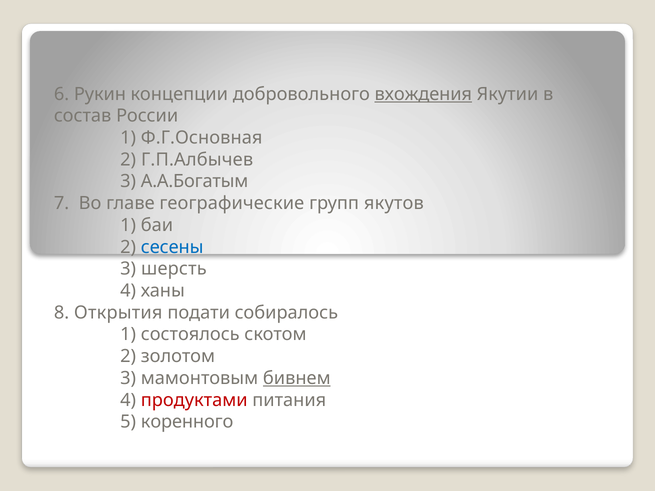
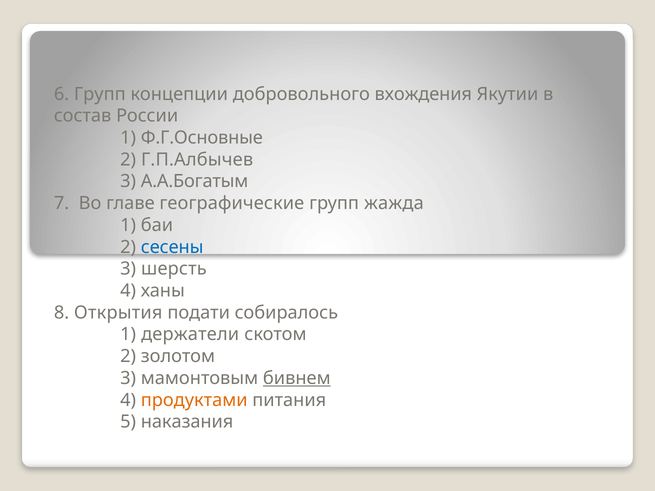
6 Рукин: Рукин -> Групп (100, 94)
вхождения underline: present -> none (423, 94)
Ф.Г.Основная: Ф.Г.Основная -> Ф.Г.Основные (202, 138)
якутов: якутов -> жажда (394, 203)
состоялось: состоялось -> держатели (190, 335)
продуктами colour: red -> orange (194, 400)
коренного: коренного -> наказания (187, 422)
